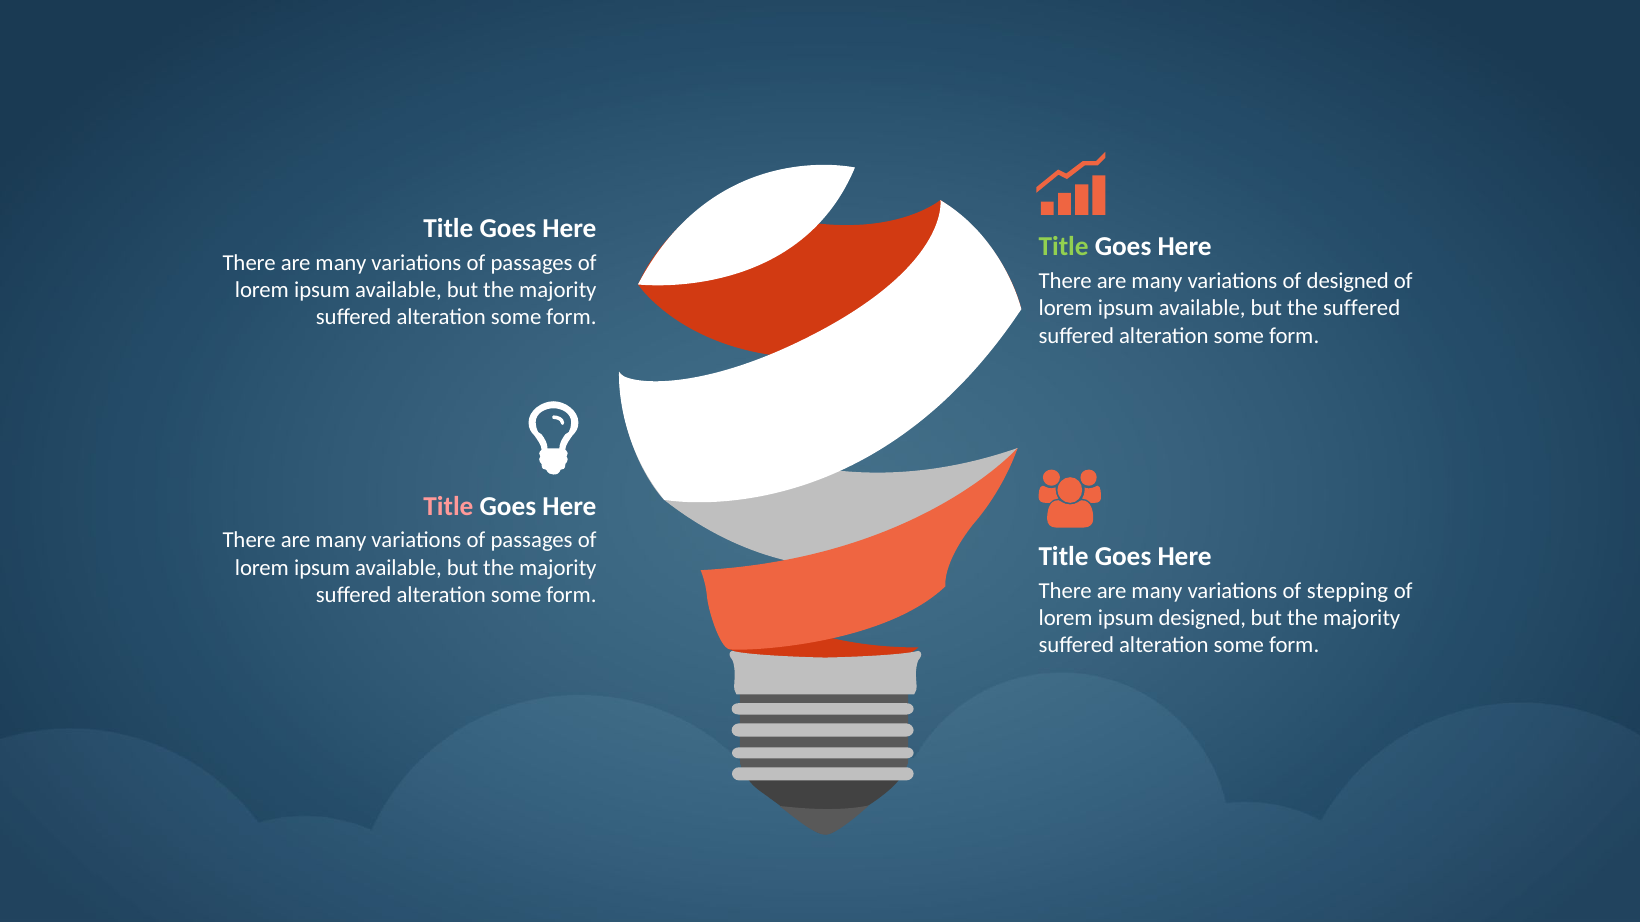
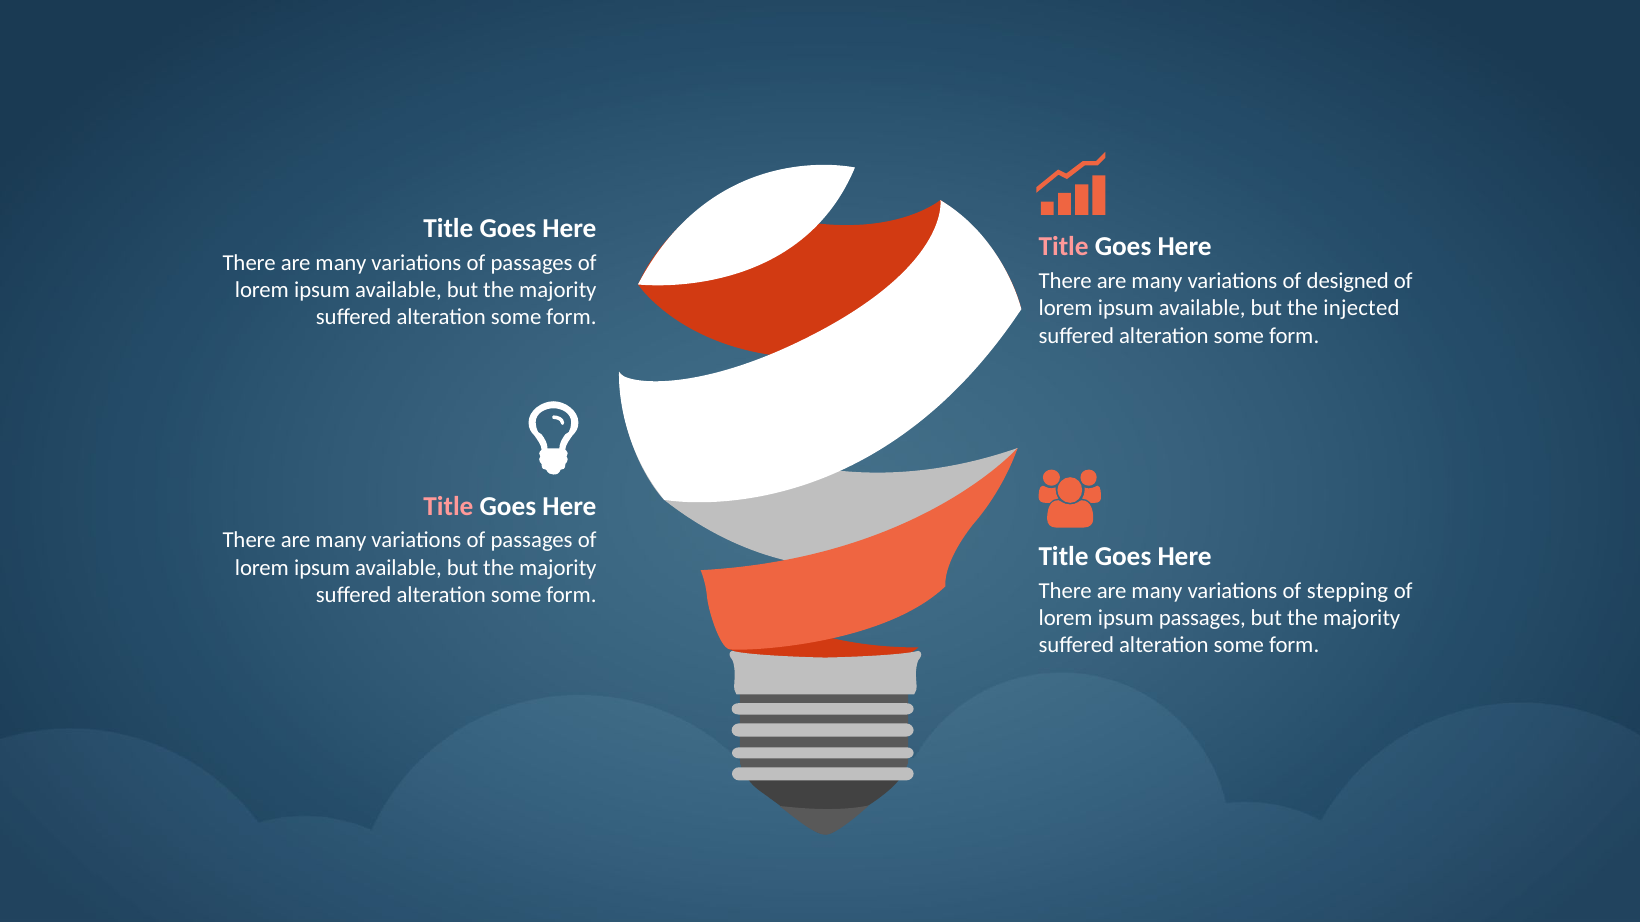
Title colour: light green -> pink (1064, 247)
the suffered: suffered -> injected (1362, 308)
ipsum designed: designed -> passages (1202, 618)
